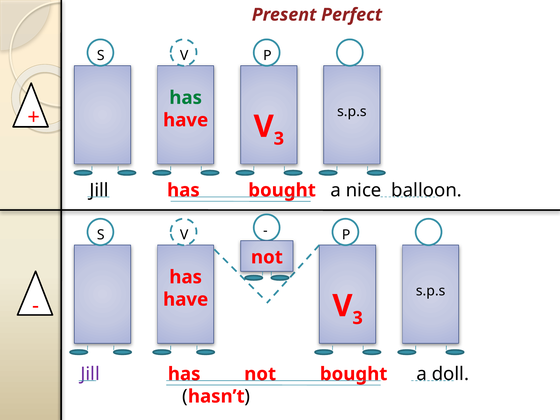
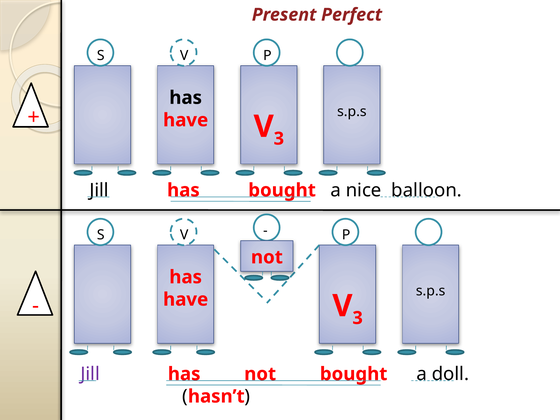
has colour: green -> black (186, 98)
